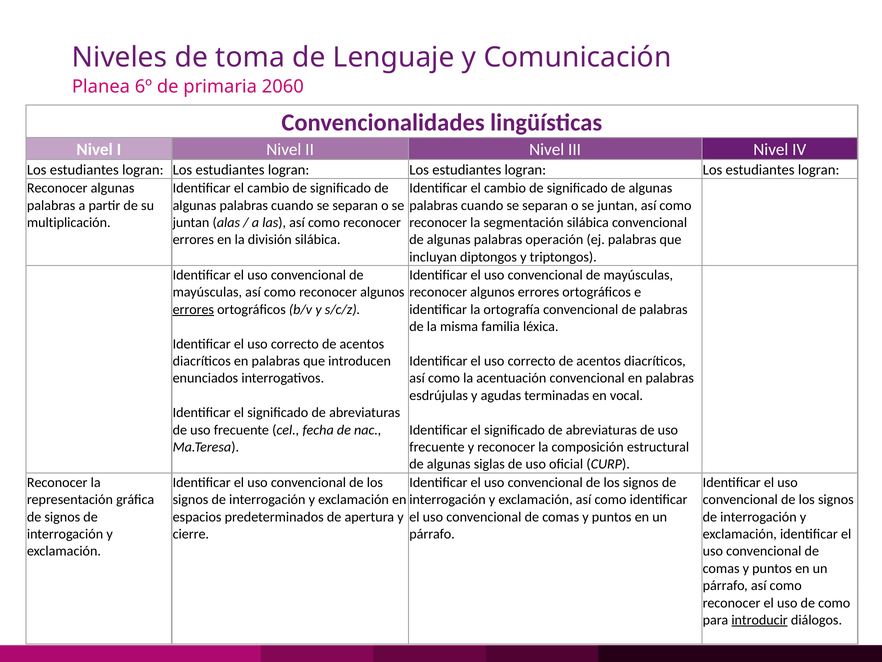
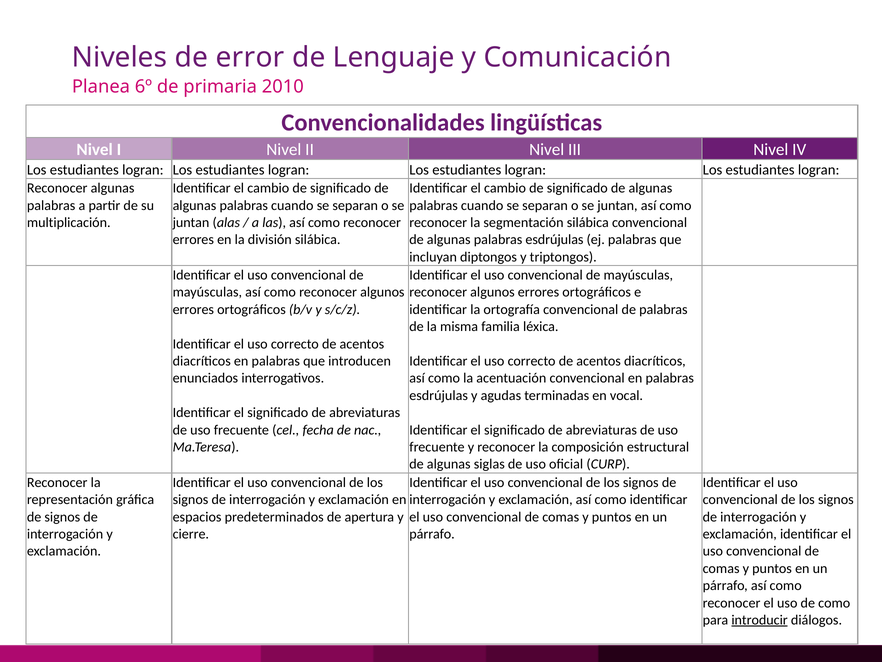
toma: toma -> error (250, 58)
2060: 2060 -> 2010 (283, 87)
algunas palabras operación: operación -> esdrújulas (554, 240)
errores underline: present -> none (193, 309)
